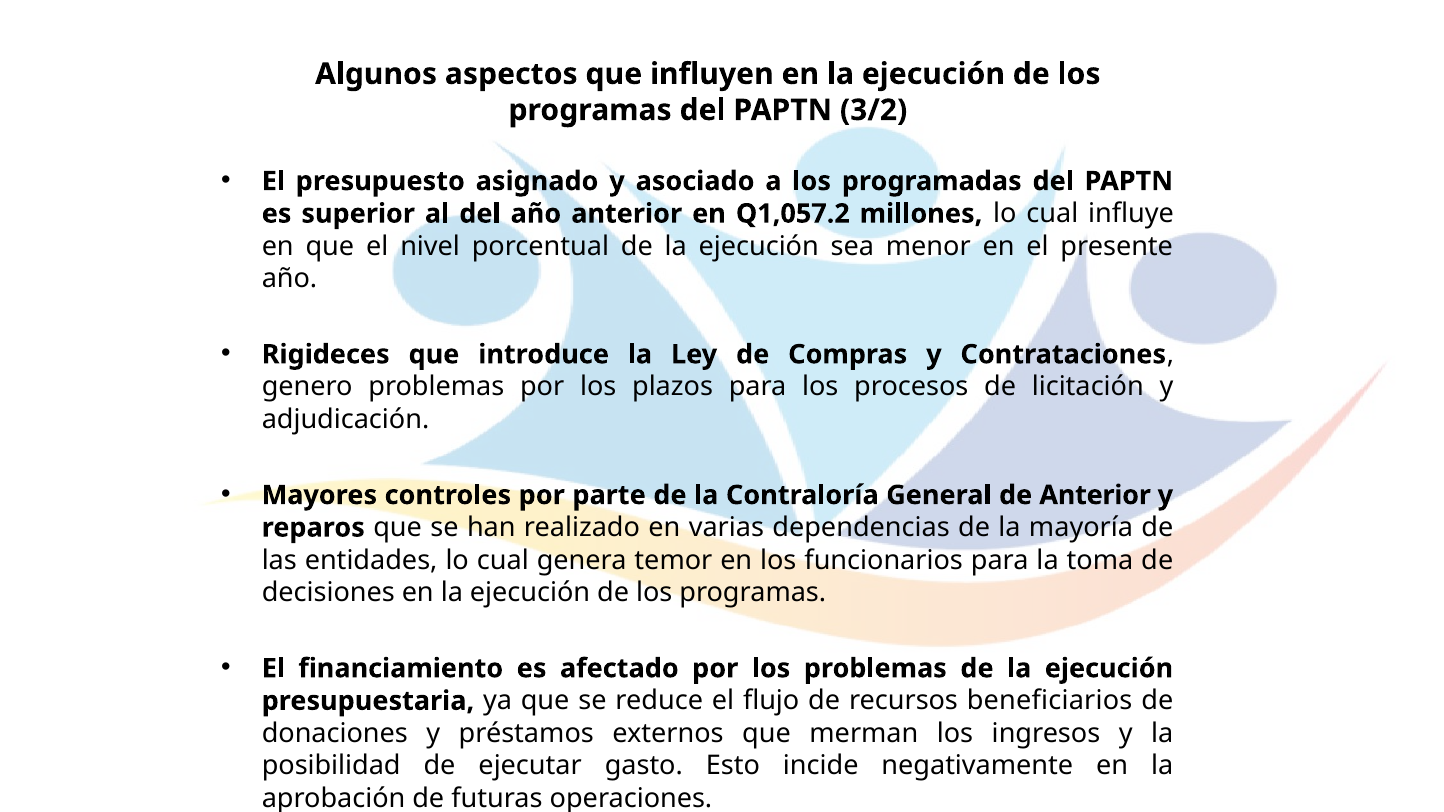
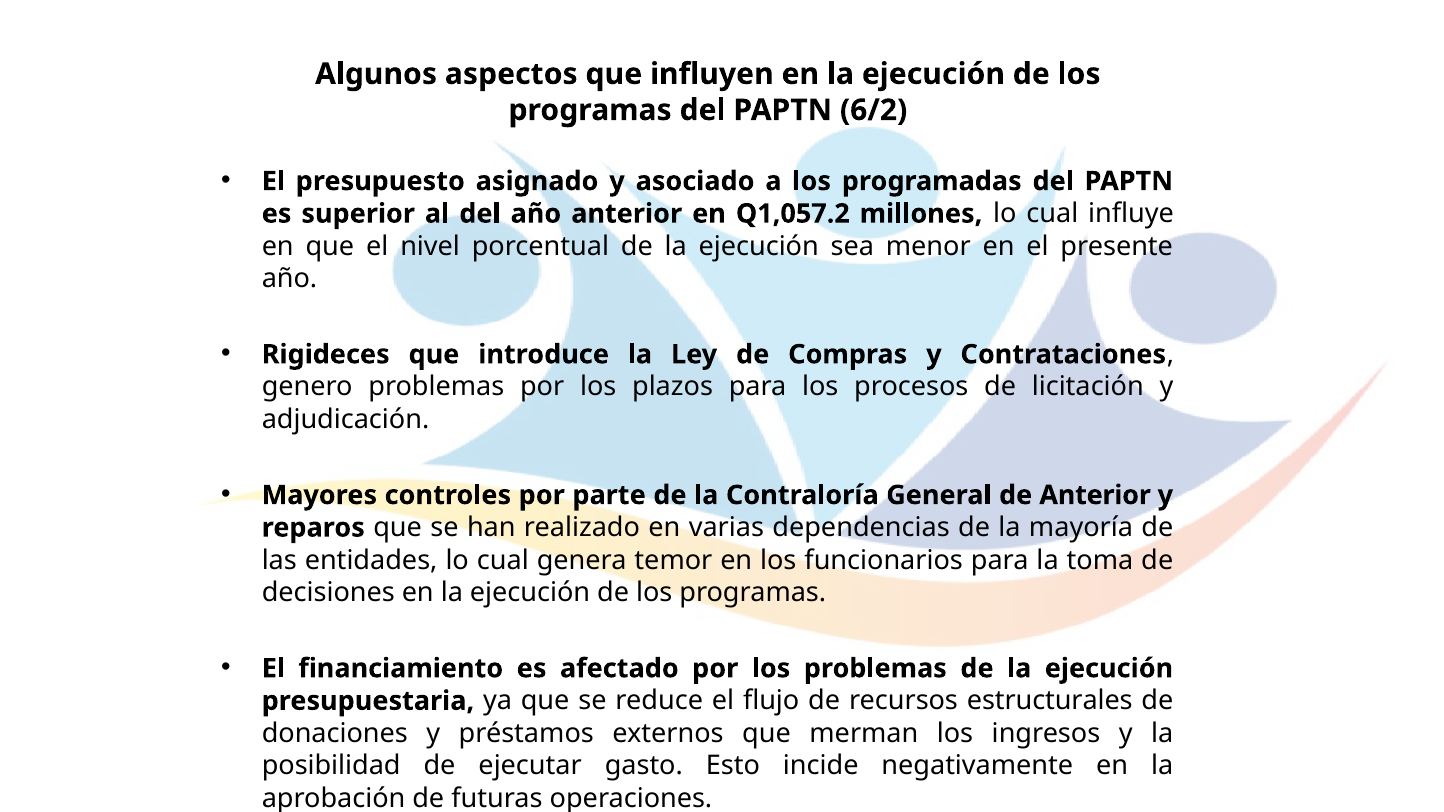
3/2: 3/2 -> 6/2 (874, 110)
beneficiarios: beneficiarios -> estructurales (1050, 701)
